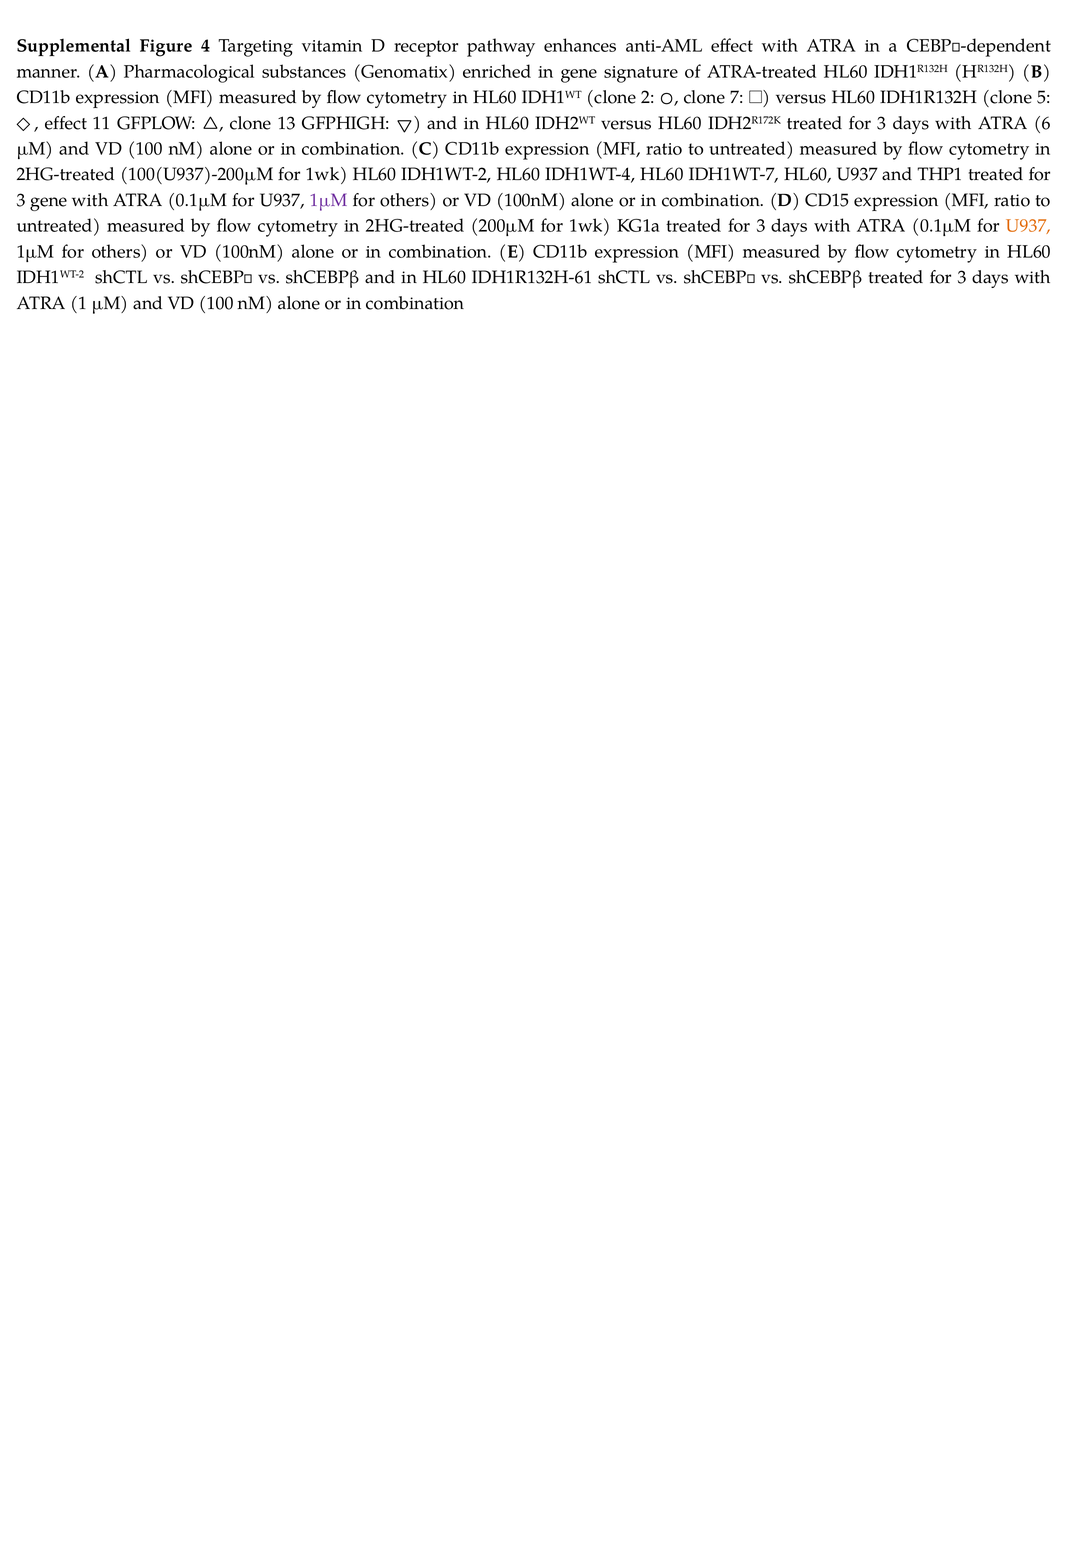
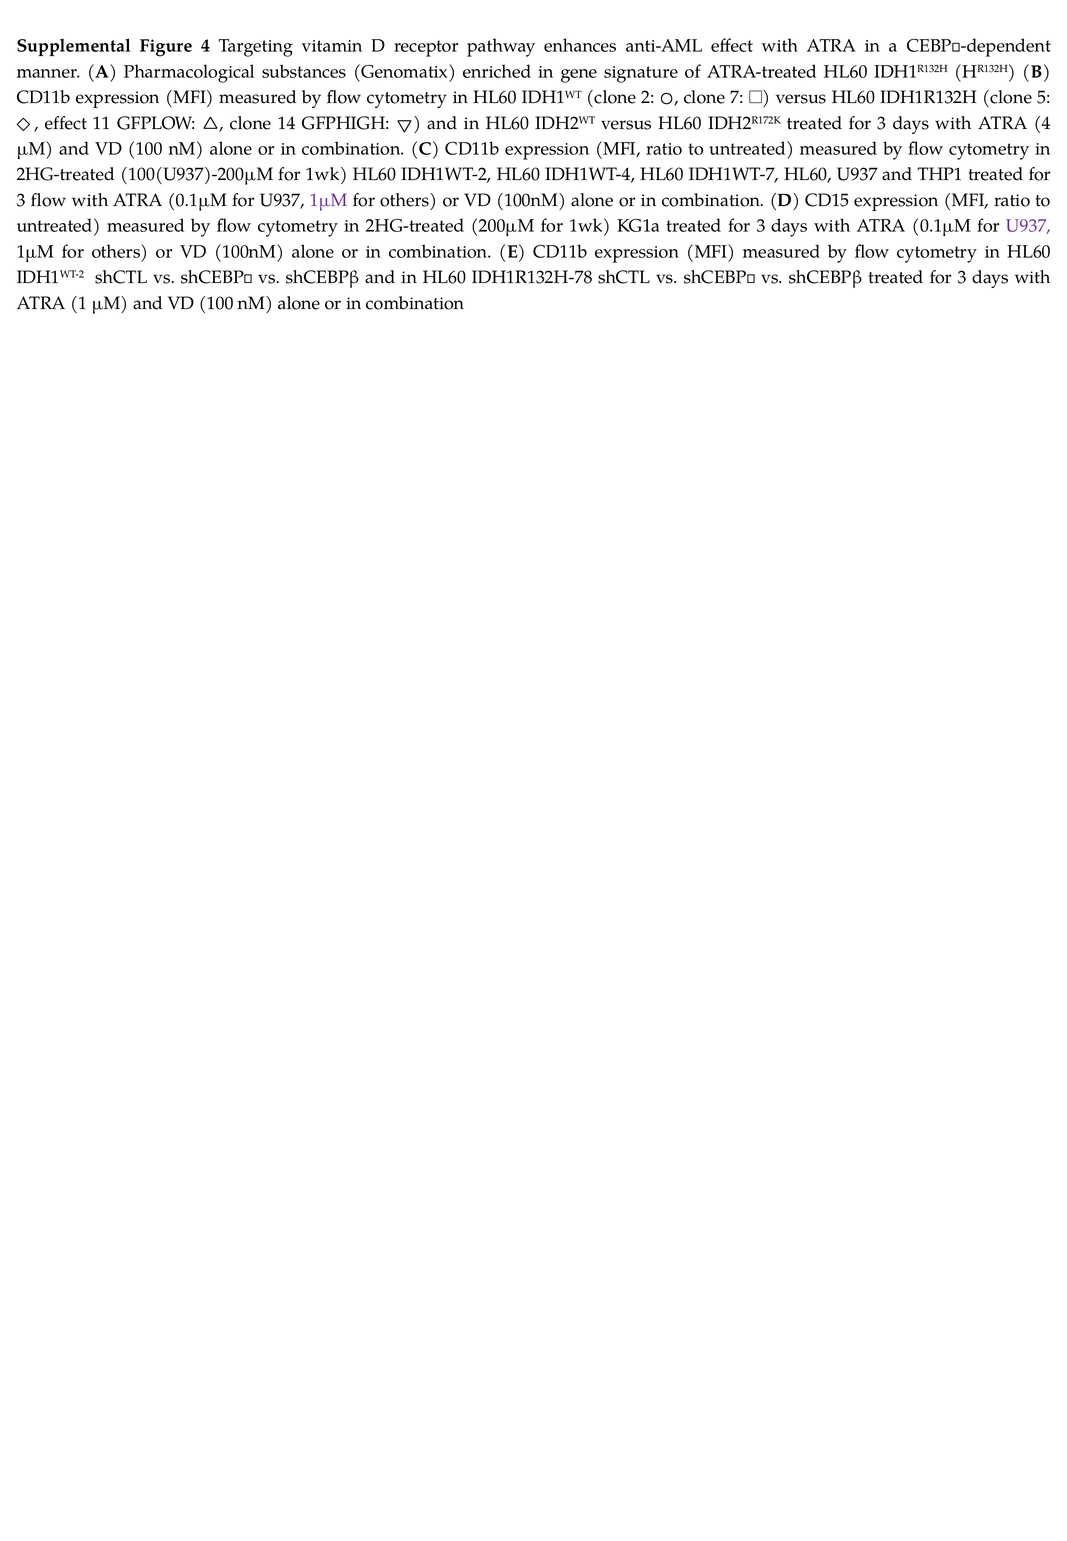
ATRA 6: 6 -> 4 (1042, 123)
13: 13 -> 14 (287, 123)
3 gene: gene -> flow (49, 200)
U937 colour: orange -> purple (1028, 226)
IDH1R132H-61: IDH1R132H-61 -> IDH1R132H-78 (532, 277)
